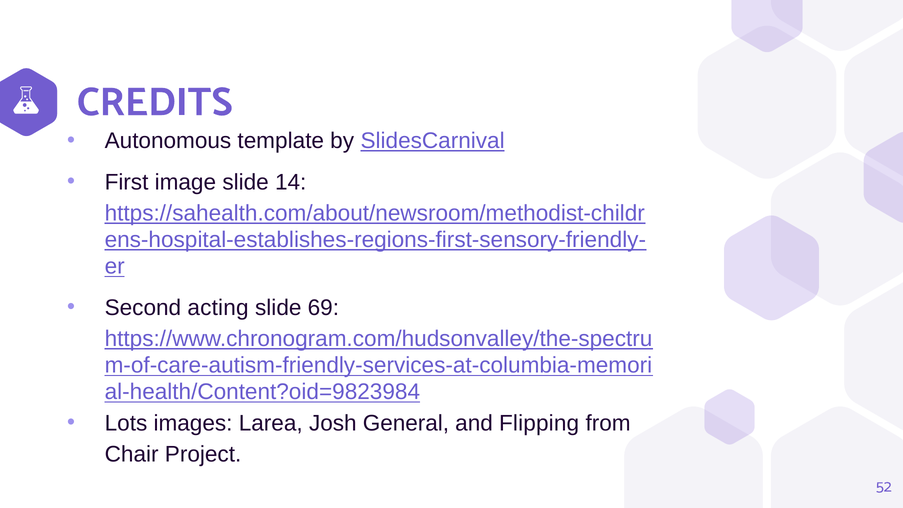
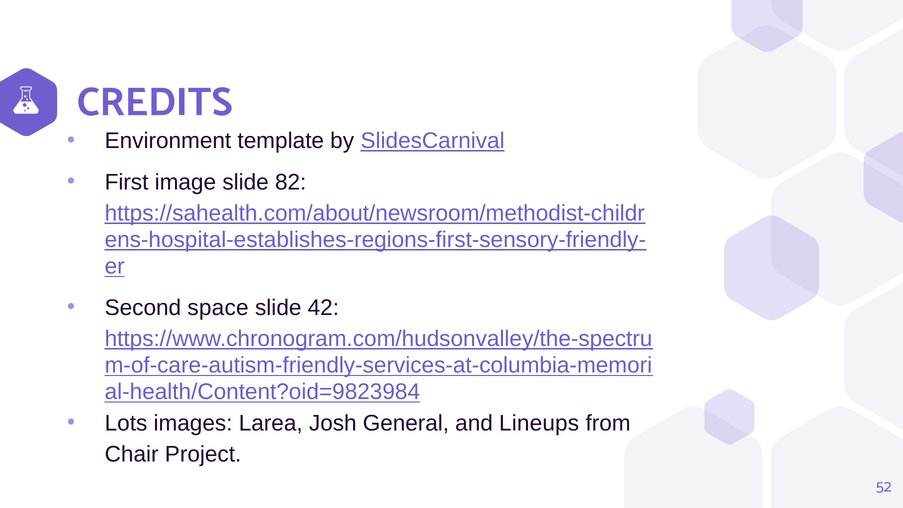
Autonomous: Autonomous -> Environment (168, 141)
14: 14 -> 82 (291, 182)
acting: acting -> space (218, 308)
69: 69 -> 42 (323, 308)
Flipping: Flipping -> Lineups (539, 423)
